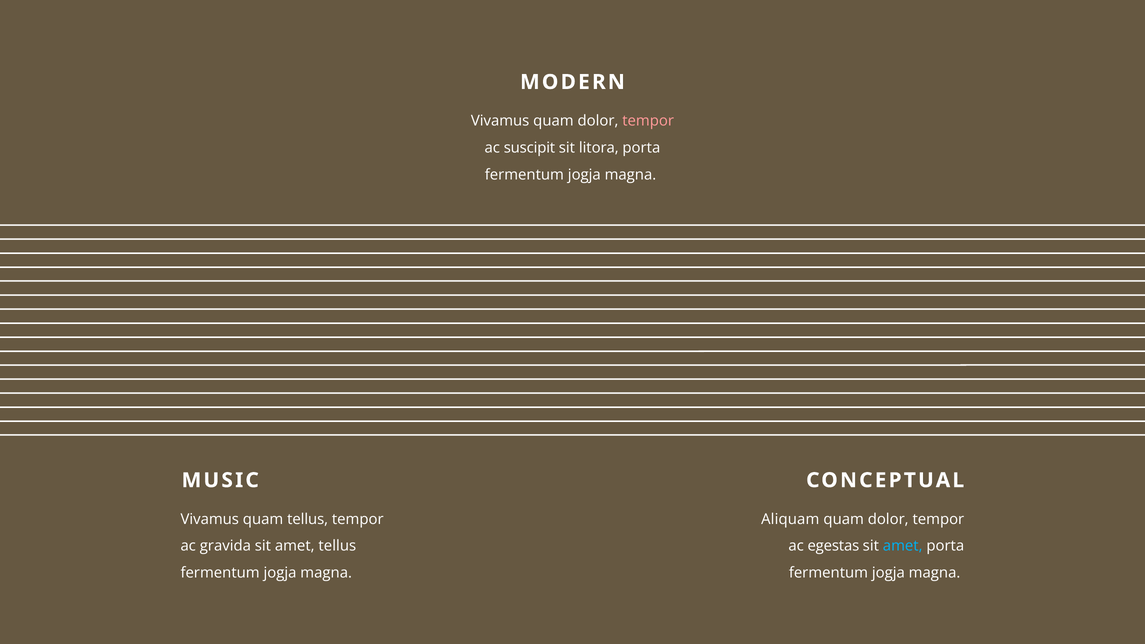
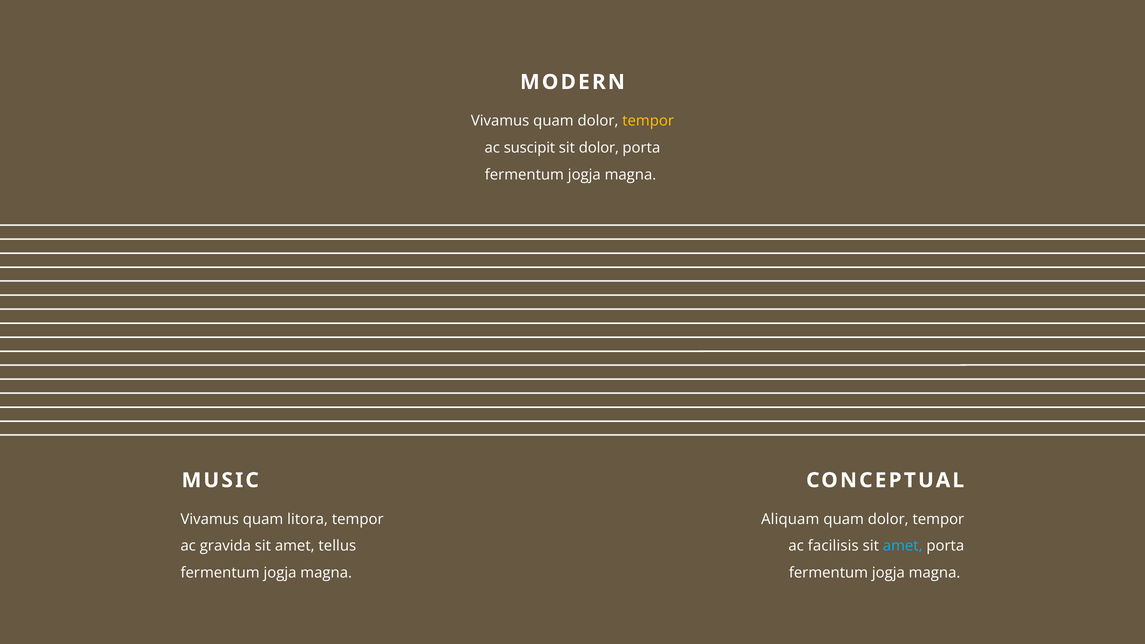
tempor colour: pink -> yellow (648, 121)
sit litora: litora -> dolor (599, 148)
quam tellus: tellus -> litora (308, 519)
egestas: egestas -> facilisis (833, 546)
